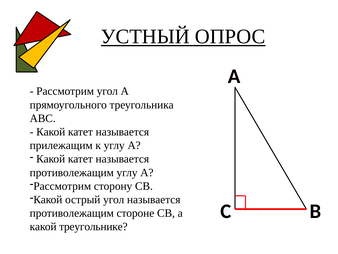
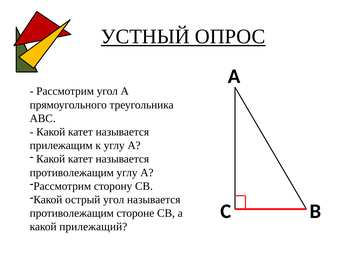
треугольнике: треугольнике -> прилежащий (93, 226)
